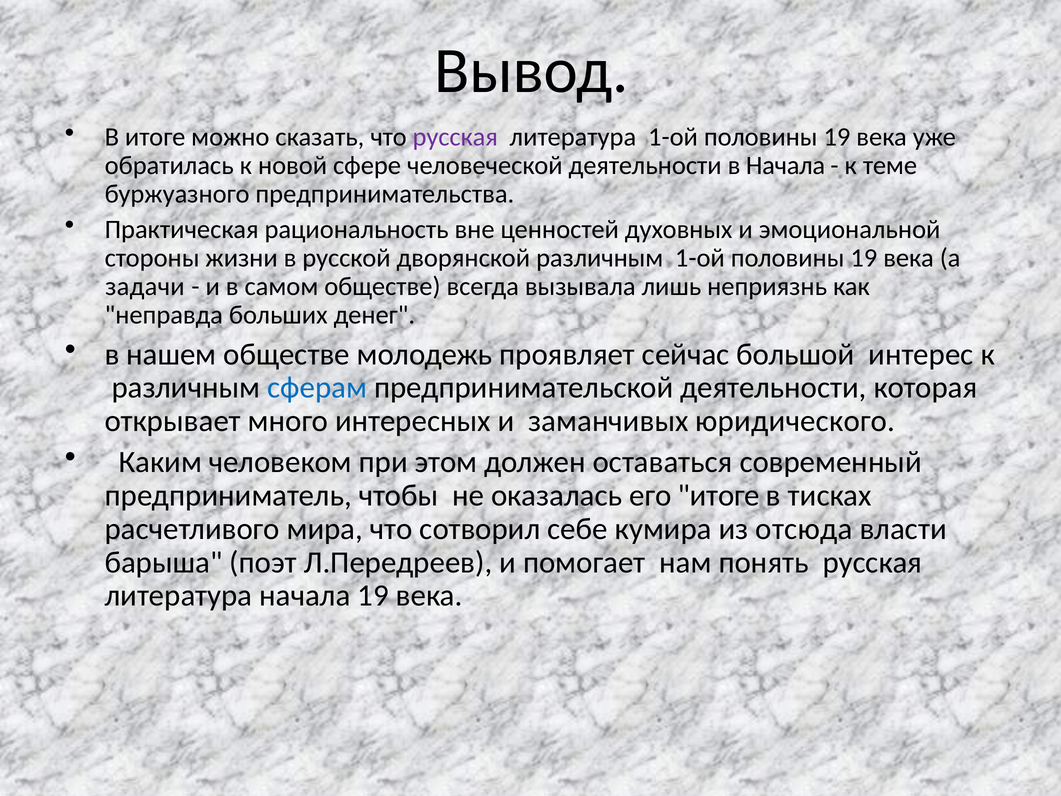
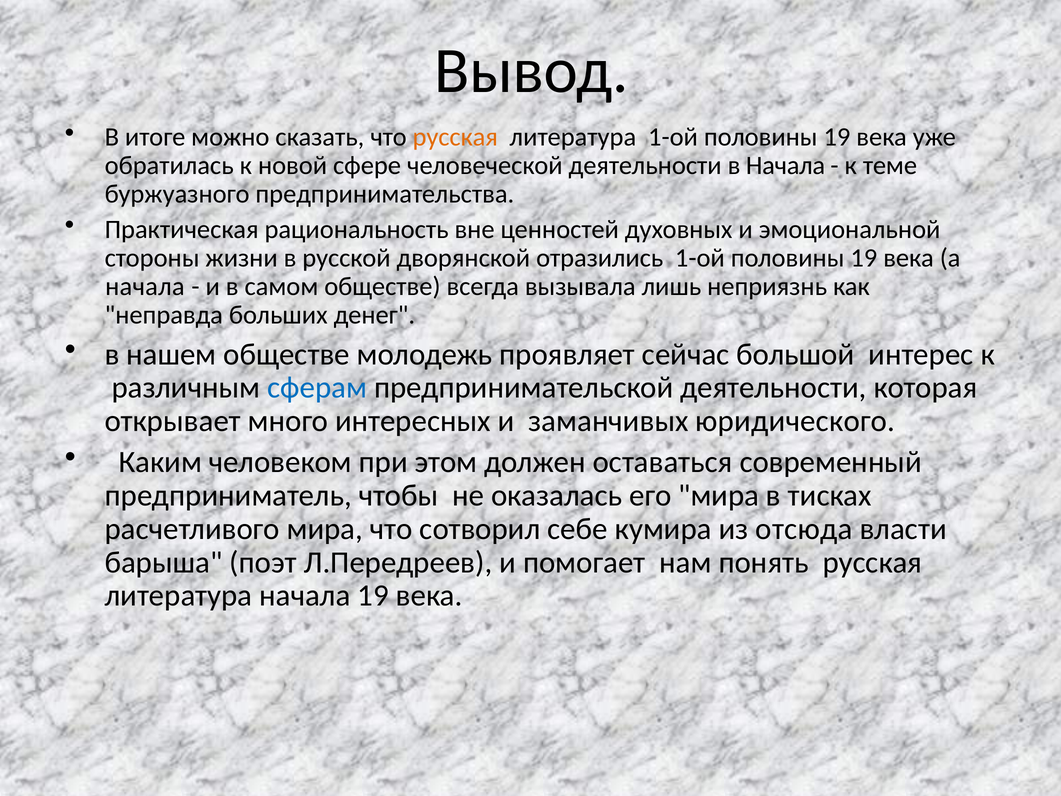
русская colour: purple -> orange (455, 137)
дворянской различным: различным -> отразились (600, 258)
задачи: задачи -> начала (145, 286)
его итоге: итоге -> мира (719, 495)
